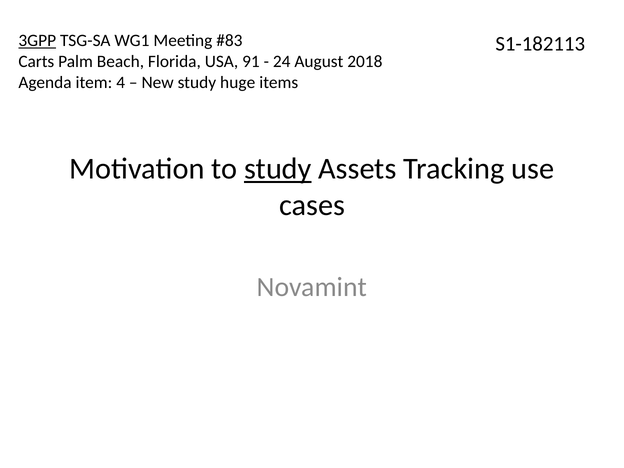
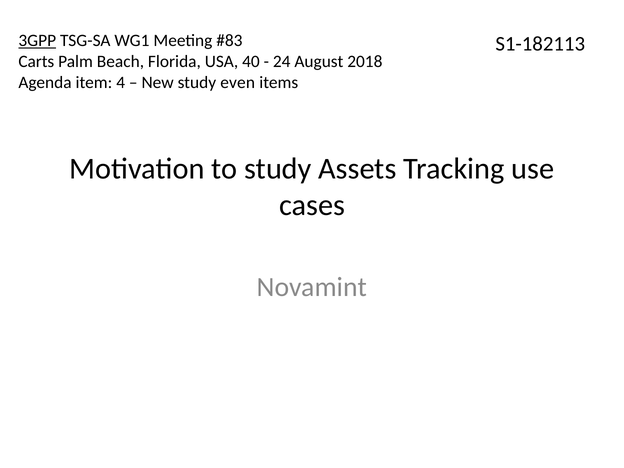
91: 91 -> 40 (251, 61)
huge: huge -> even (238, 82)
study underline: present -> none (278, 169)
